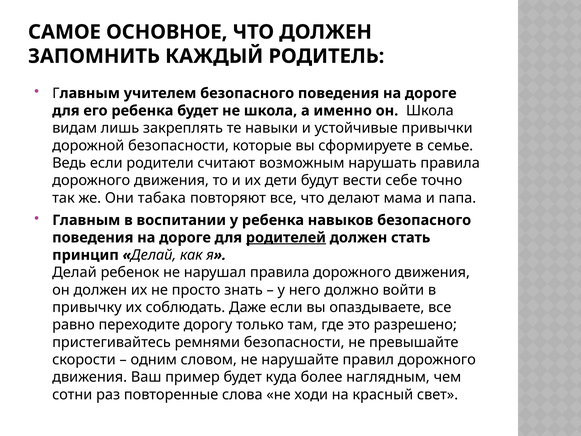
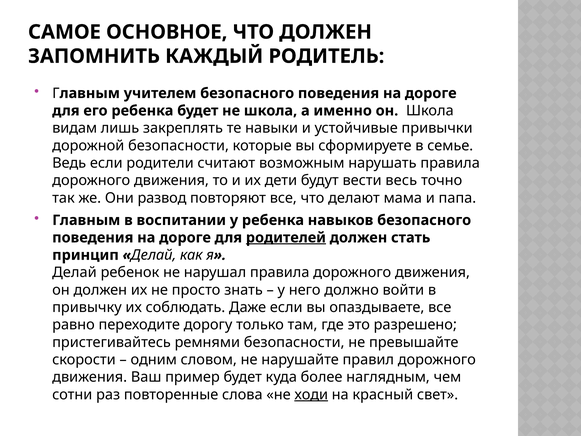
себе: себе -> весь (401, 180)
табака: табака -> развод (162, 198)
ходи underline: none -> present (311, 394)
